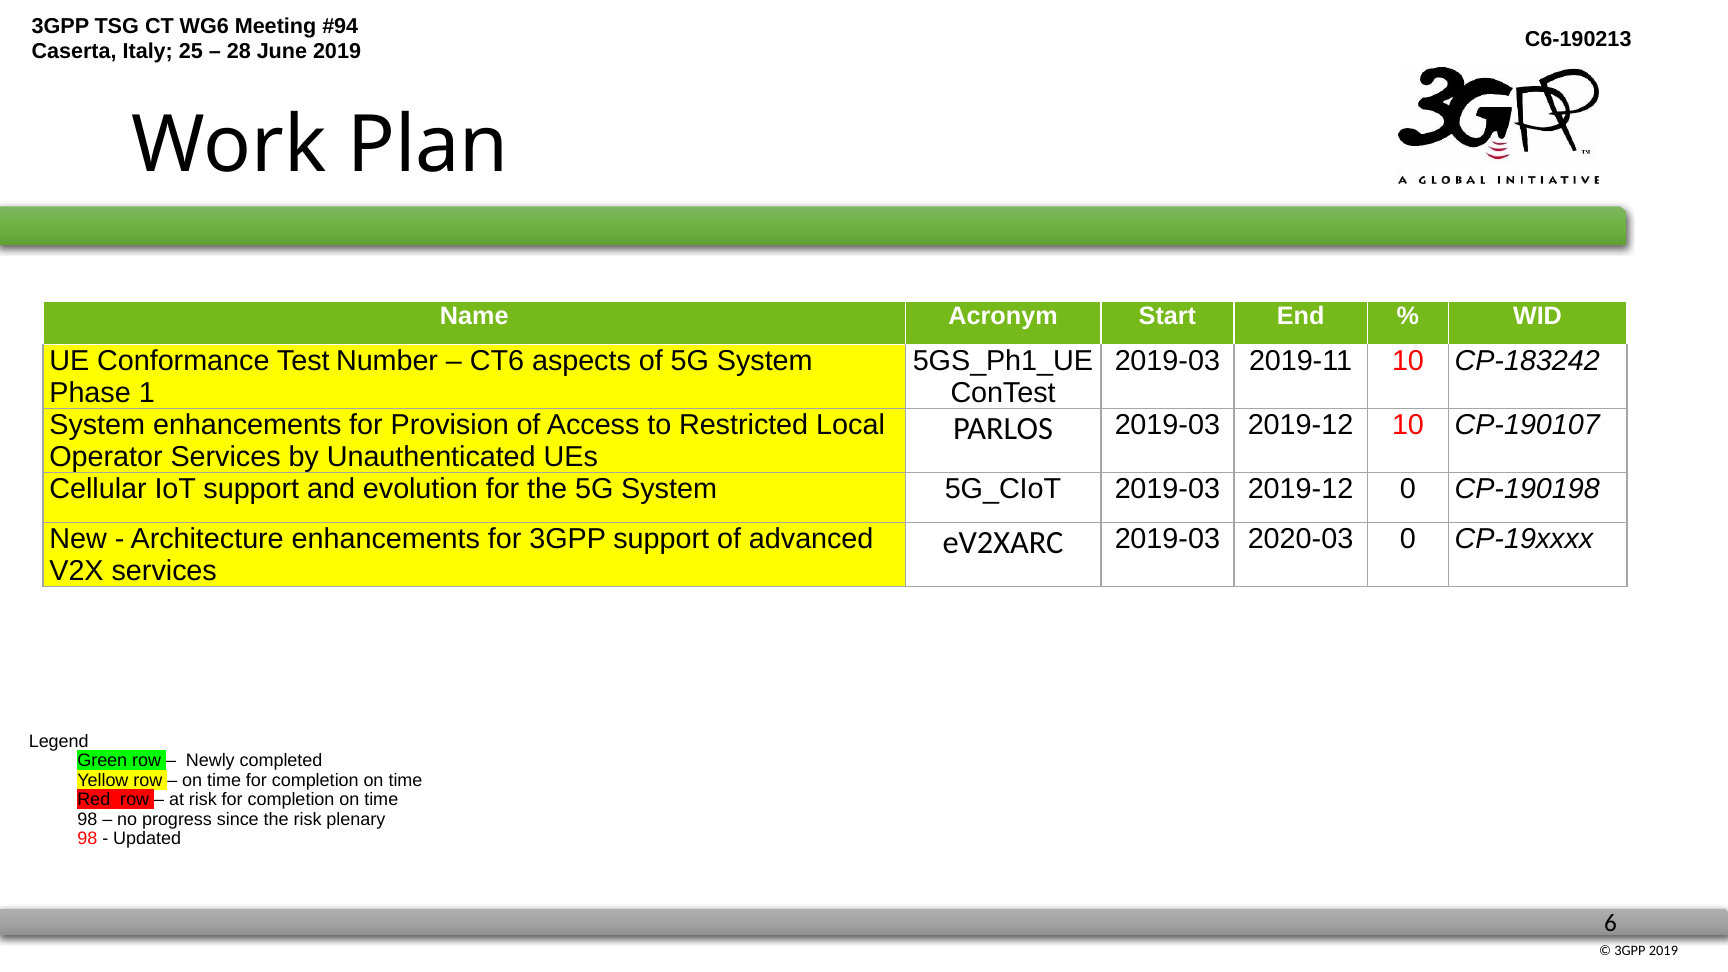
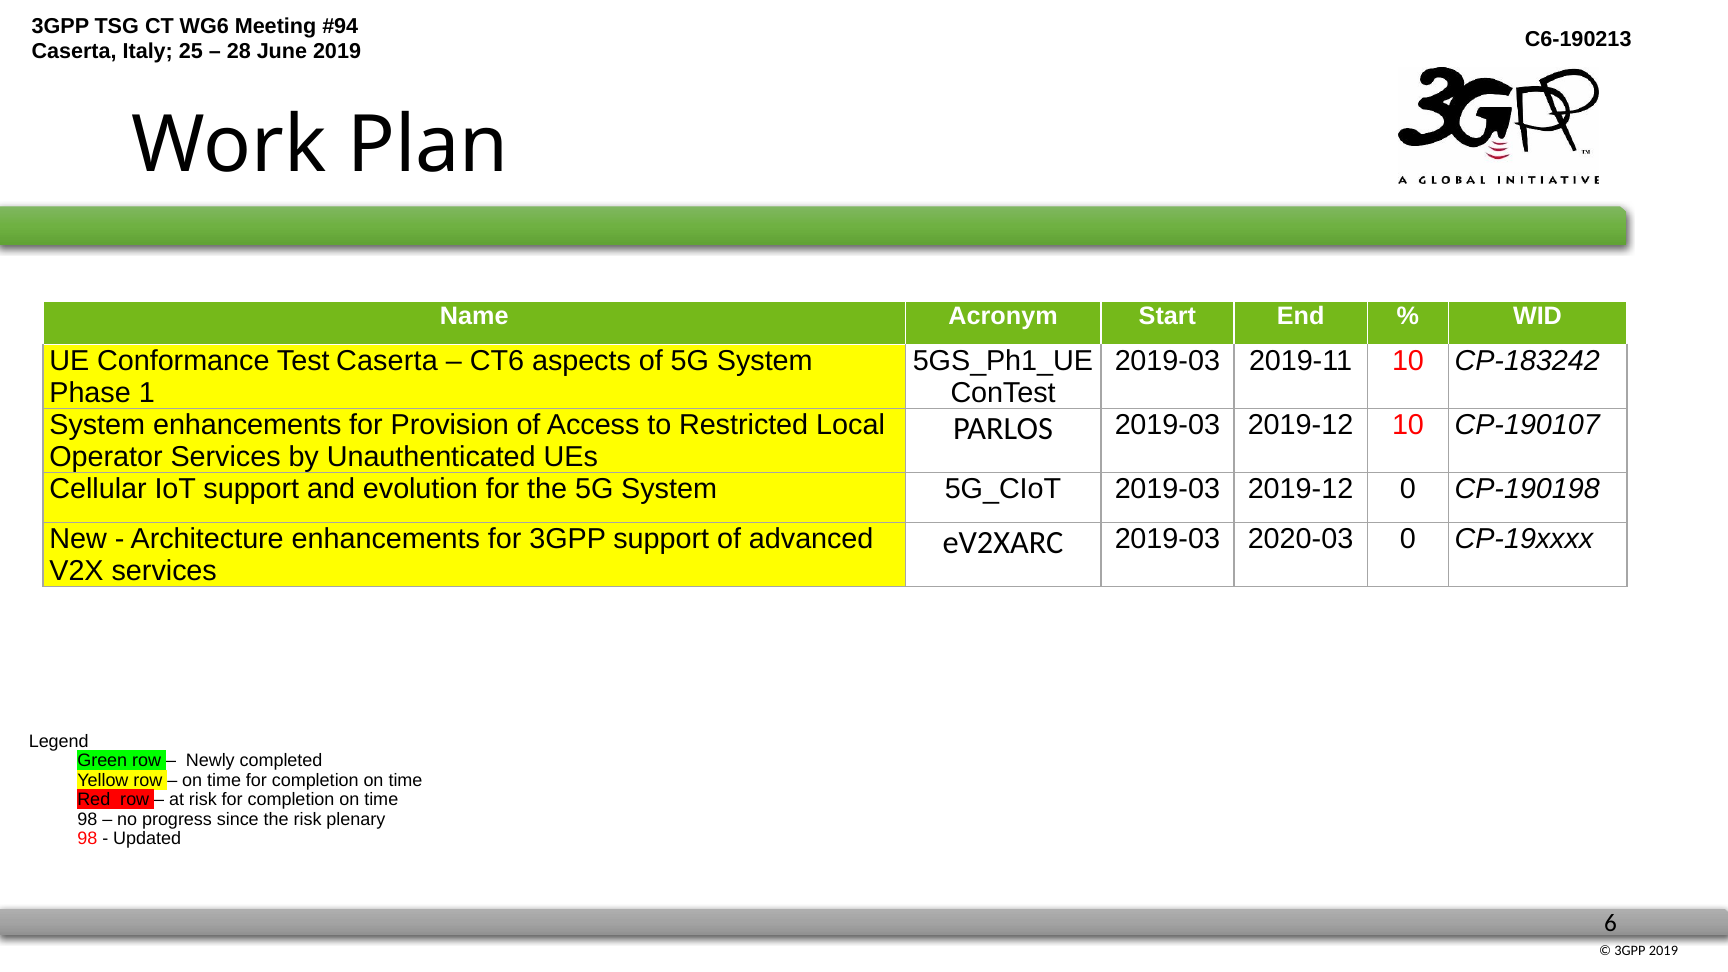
Test Number: Number -> Caserta (387, 361)
